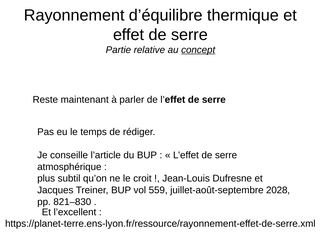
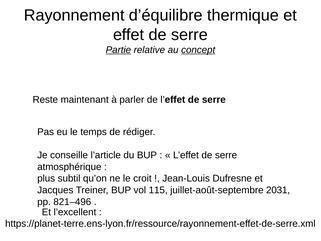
Partie underline: none -> present (118, 50)
559: 559 -> 115 (158, 190)
2028: 2028 -> 2031 (278, 190)
821–830: 821–830 -> 821–496 (72, 202)
